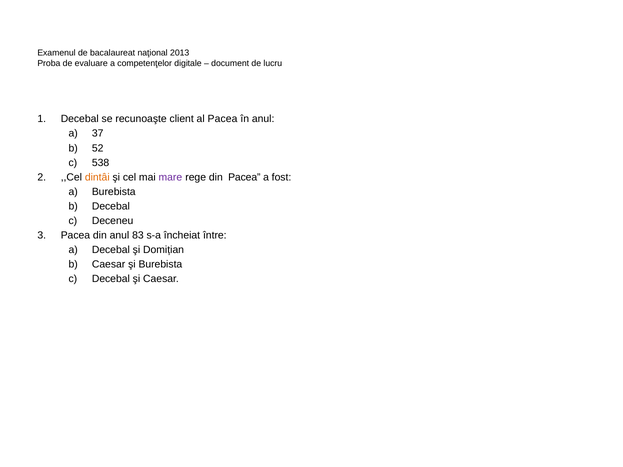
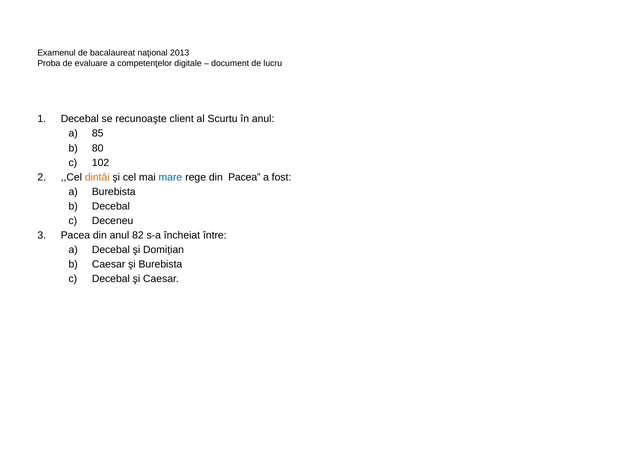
al Pacea: Pacea -> Scurtu (223, 119)
37: 37 -> 85 (98, 134)
52: 52 -> 80 (98, 148)
538: 538 -> 102 (101, 163)
mare colour: purple -> blue (170, 177)
83: 83 -> 82 (138, 235)
